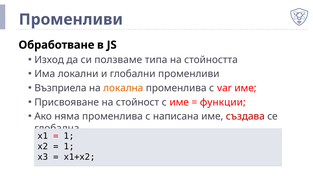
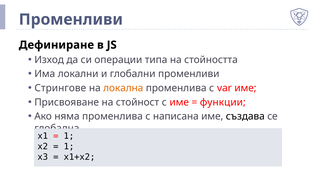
Обработване: Обработване -> Дефиниране (56, 45)
ползваме: ползваме -> операции (118, 60)
Възприела: Възприела -> Стрингове (60, 88)
създава colour: red -> black (245, 116)
